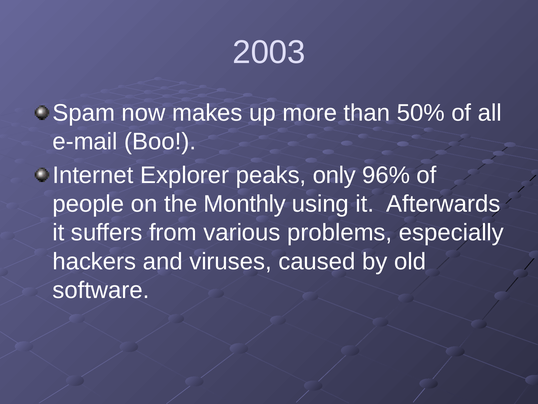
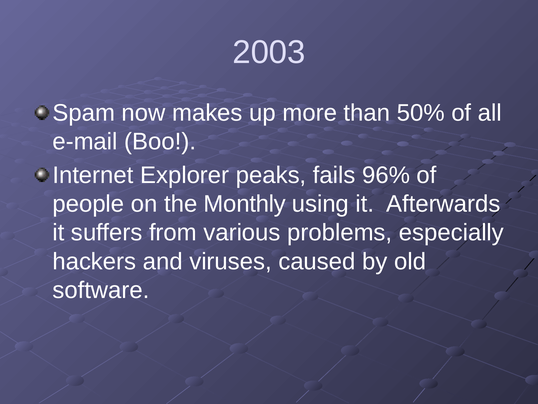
only: only -> fails (334, 175)
